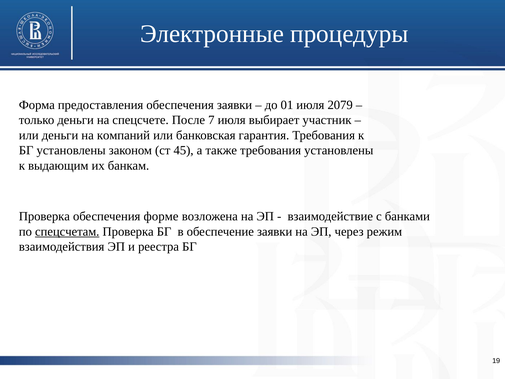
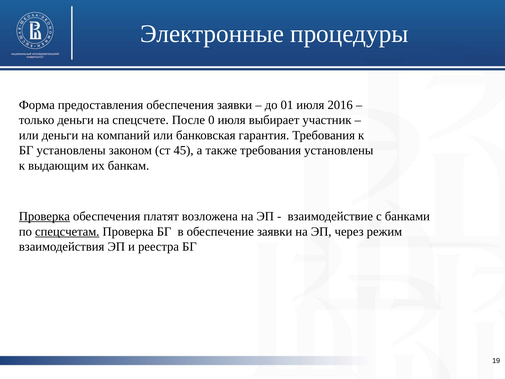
2079: 2079 -> 2016 (340, 105)
7: 7 -> 0 (211, 120)
Проверка underline: none -> present (44, 216)
форме: форме -> платят (161, 216)
